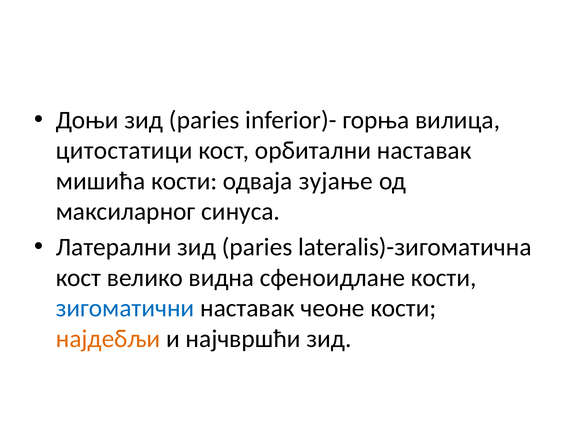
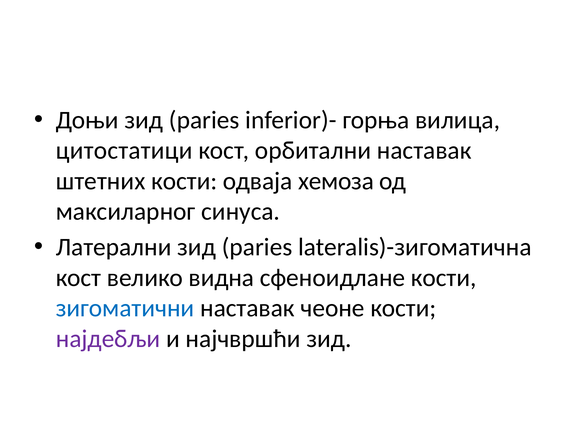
мишића: мишића -> штетних (101, 181)
зујање: зујање -> хемоза (336, 181)
најдебљи colour: orange -> purple (108, 339)
